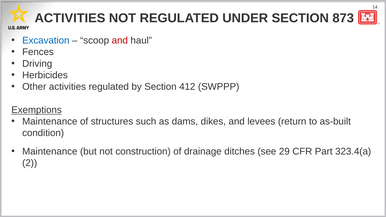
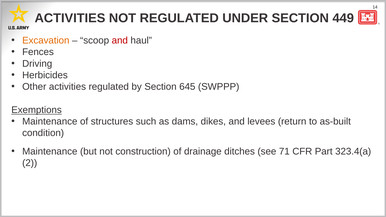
873: 873 -> 449 (343, 18)
Excavation colour: blue -> orange (46, 40)
412: 412 -> 645 (187, 87)
29: 29 -> 71 (284, 151)
